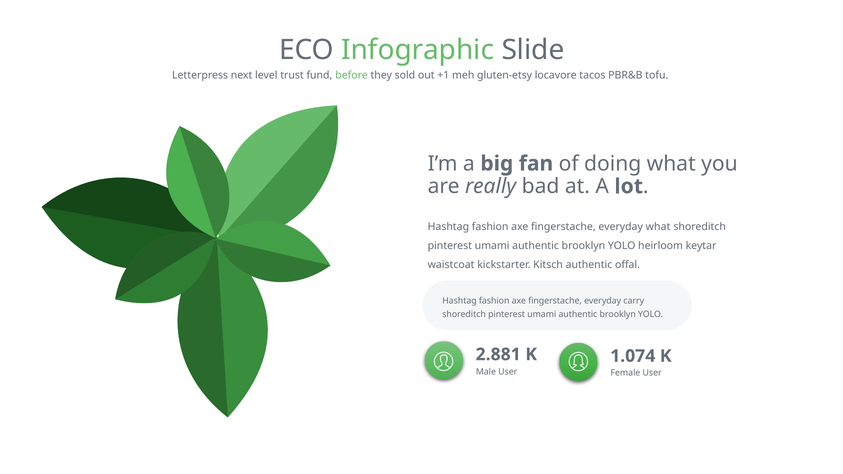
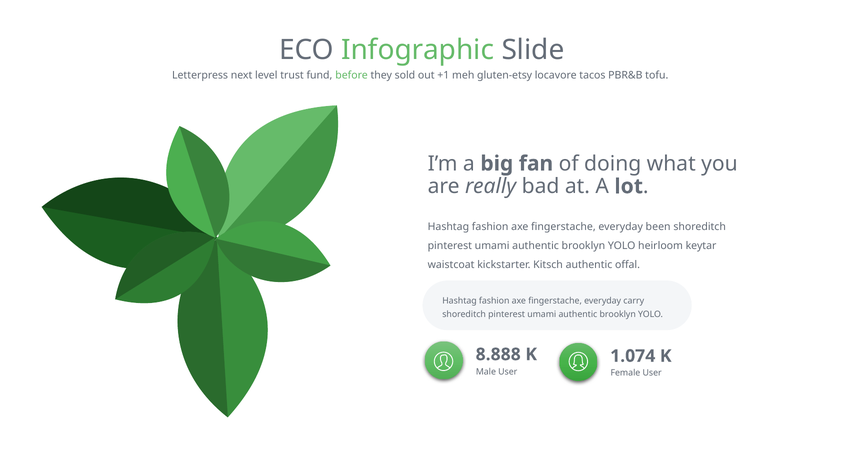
everyday what: what -> been (658, 227)
2.881: 2.881 -> 8.888 (498, 355)
